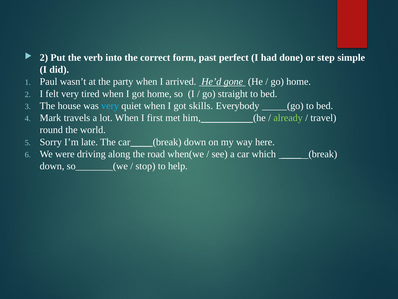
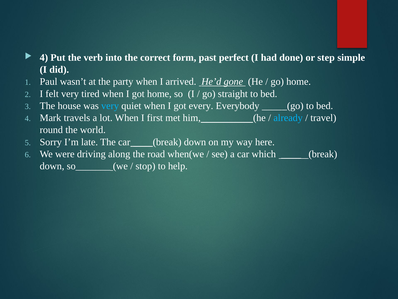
2: 2 -> 4 (44, 58)
skills: skills -> every (201, 106)
already colour: light green -> light blue (288, 118)
